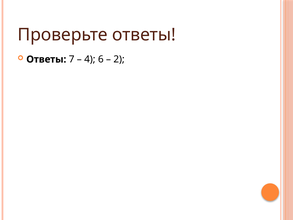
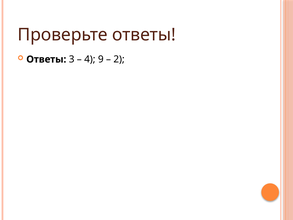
7: 7 -> 3 (72, 59)
6: 6 -> 9 (101, 59)
